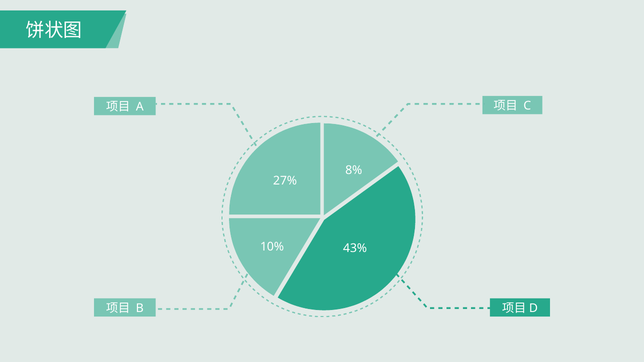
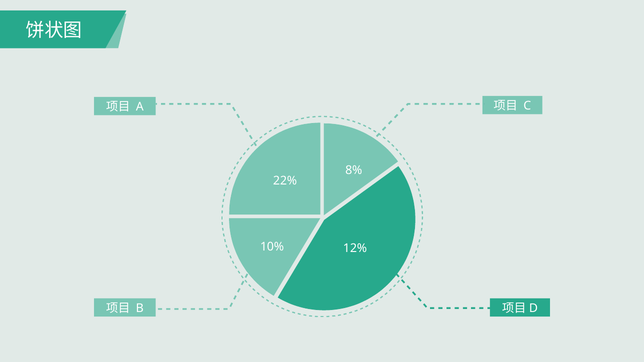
27%: 27% -> 22% (285, 181)
43%: 43% -> 12% (355, 249)
